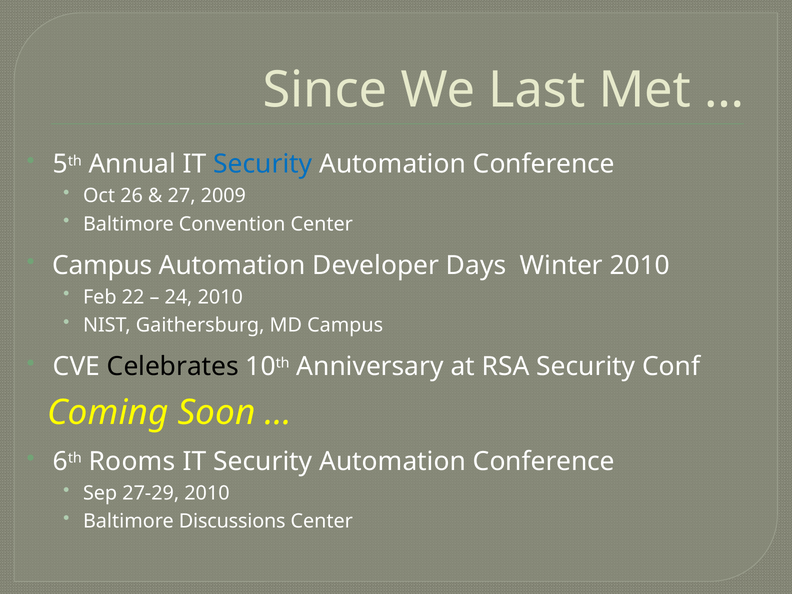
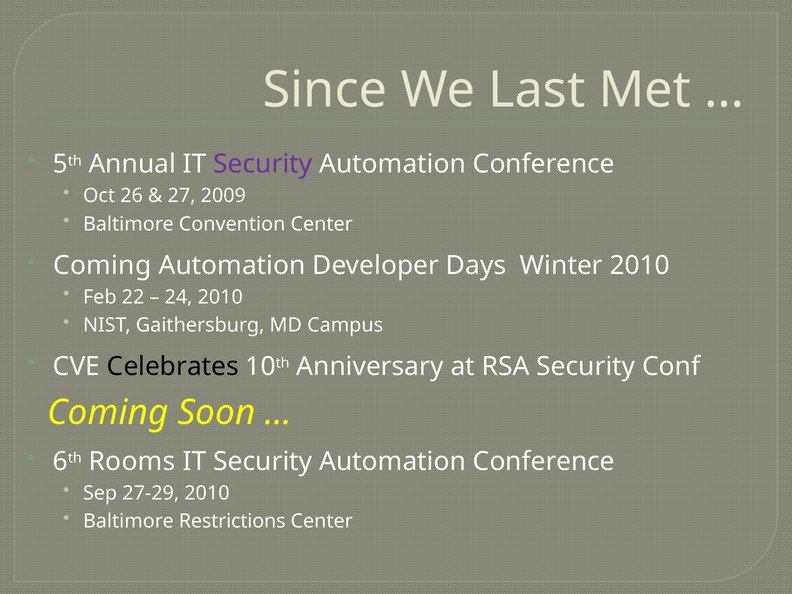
Security colour: blue -> purple (263, 164)
Campus: Campus -> Coming (102, 265)
Discussions: Discussions -> Restrictions (232, 521)
